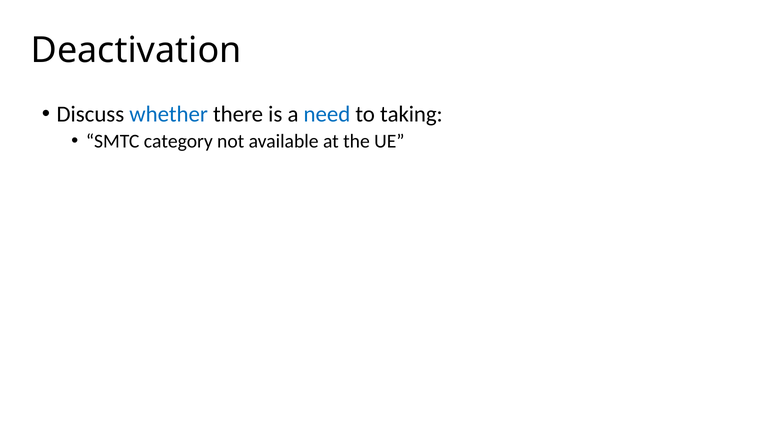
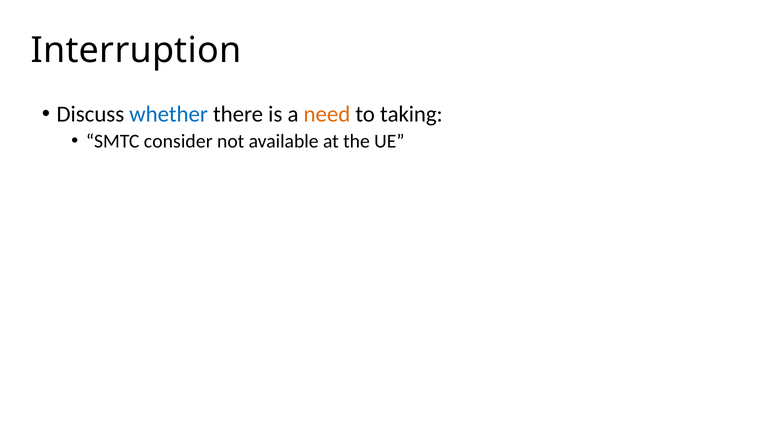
Deactivation: Deactivation -> Interruption (136, 50)
need colour: blue -> orange (327, 114)
category: category -> consider (178, 141)
